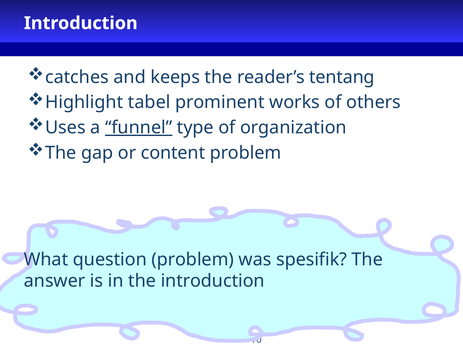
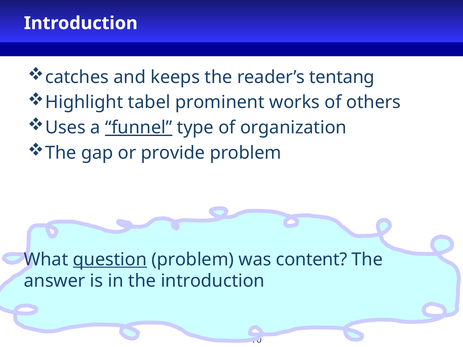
content: content -> provide (173, 153)
question underline: none -> present (110, 260)
spesifik: spesifik -> content (312, 260)
